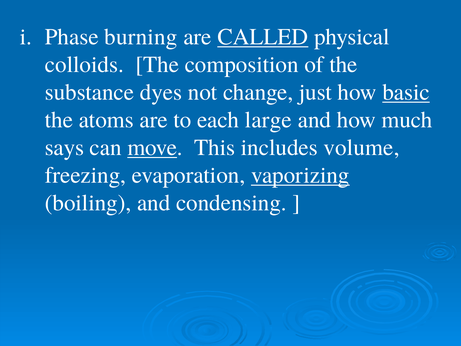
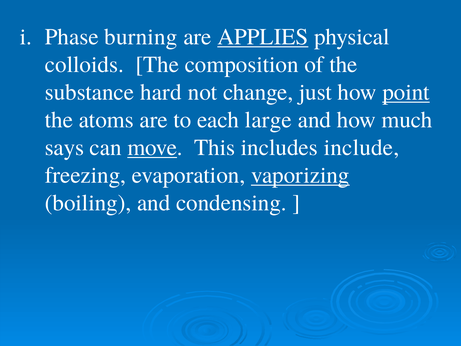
CALLED: CALLED -> APPLIES (263, 37)
dyes: dyes -> hard (161, 92)
basic: basic -> point (406, 92)
volume: volume -> include (361, 148)
